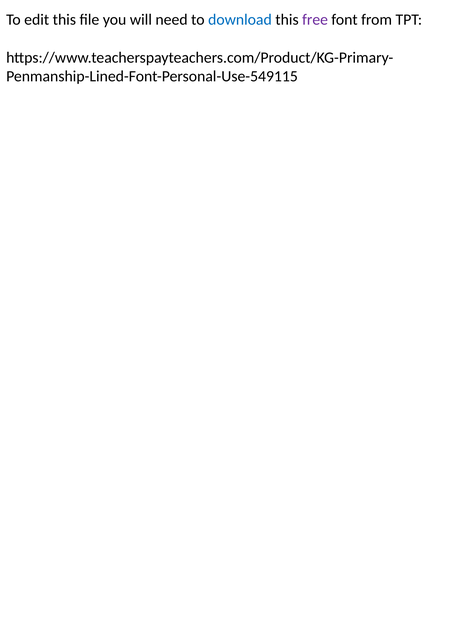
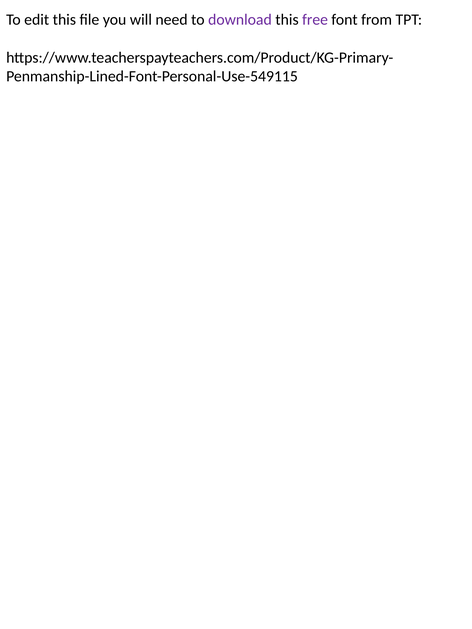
download colour: blue -> purple (240, 20)
